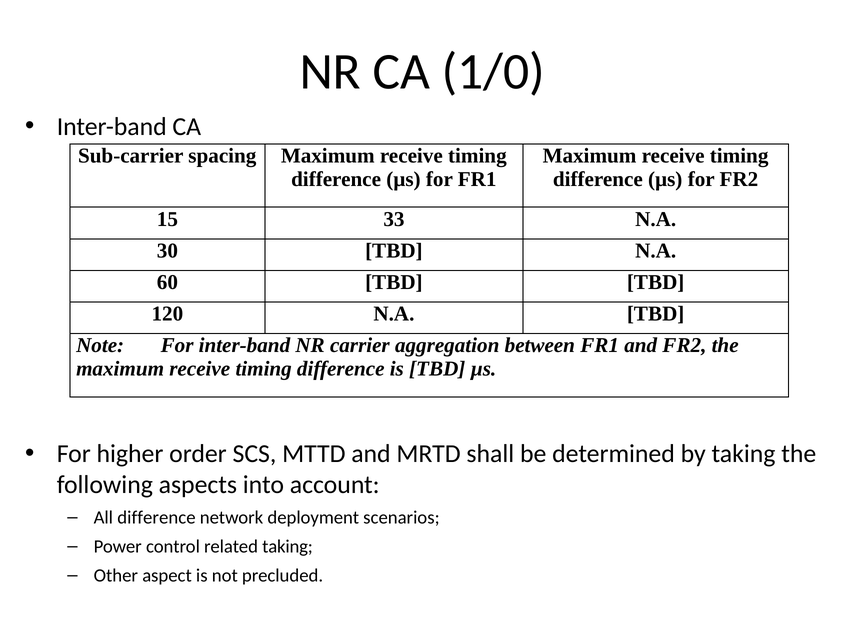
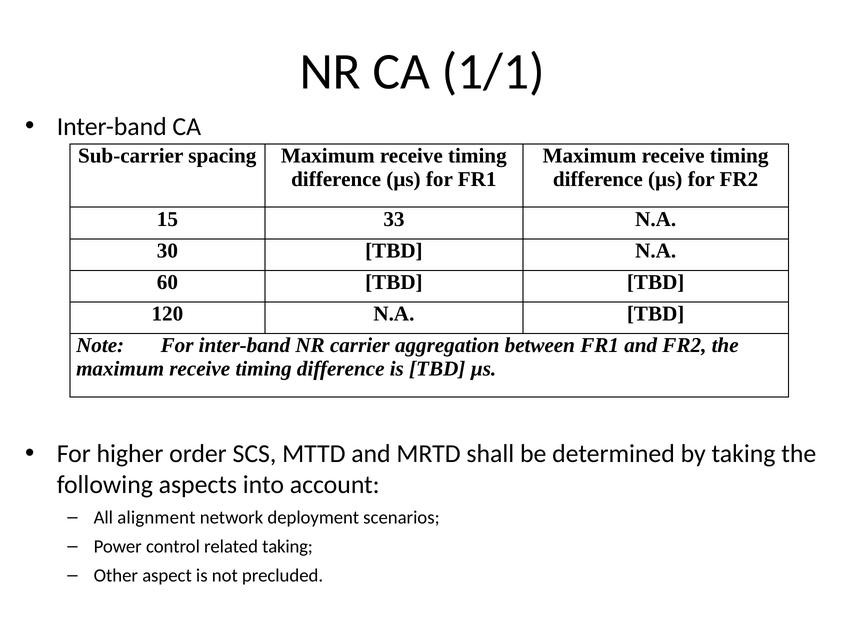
1/0: 1/0 -> 1/1 (493, 72)
All difference: difference -> alignment (156, 517)
